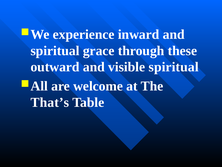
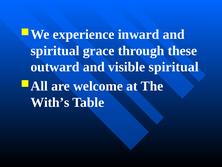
That’s: That’s -> With’s (50, 102)
